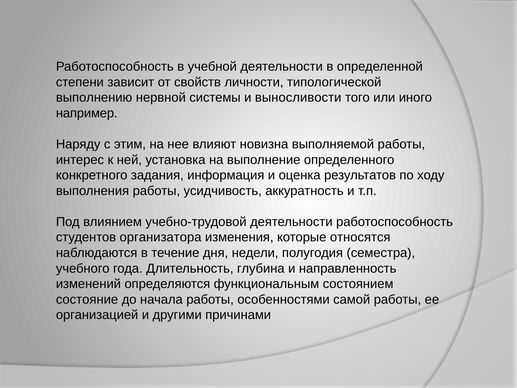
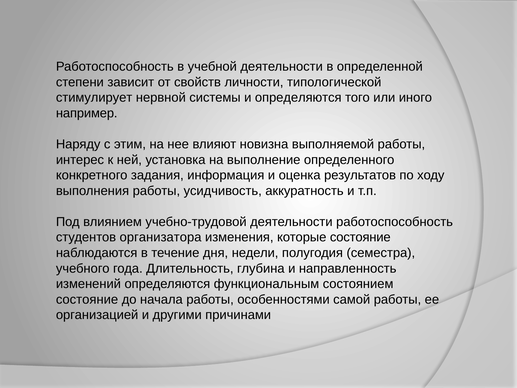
выполнению: выполнению -> стимулирует (94, 98)
и выносливости: выносливости -> определяются (298, 98)
которые относятся: относятся -> состояние (360, 237)
